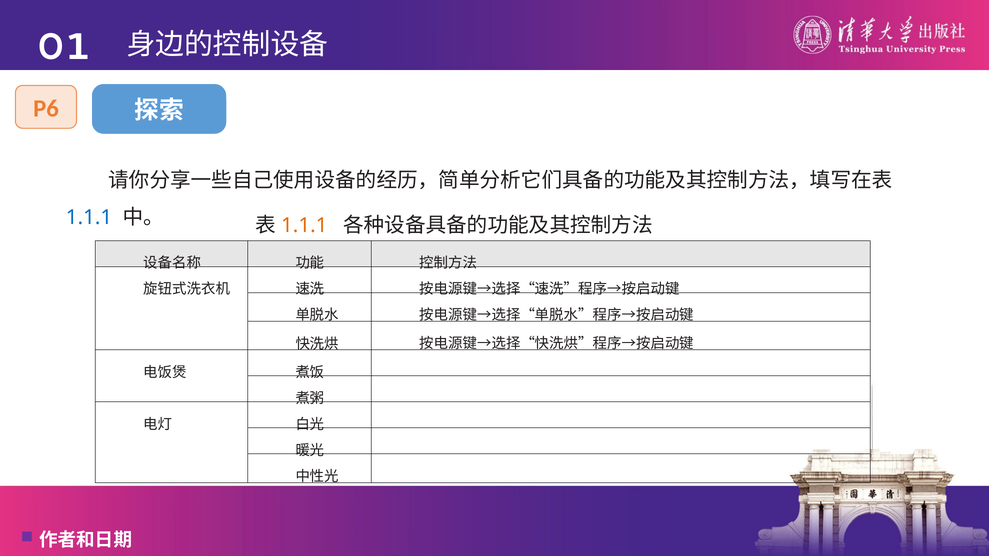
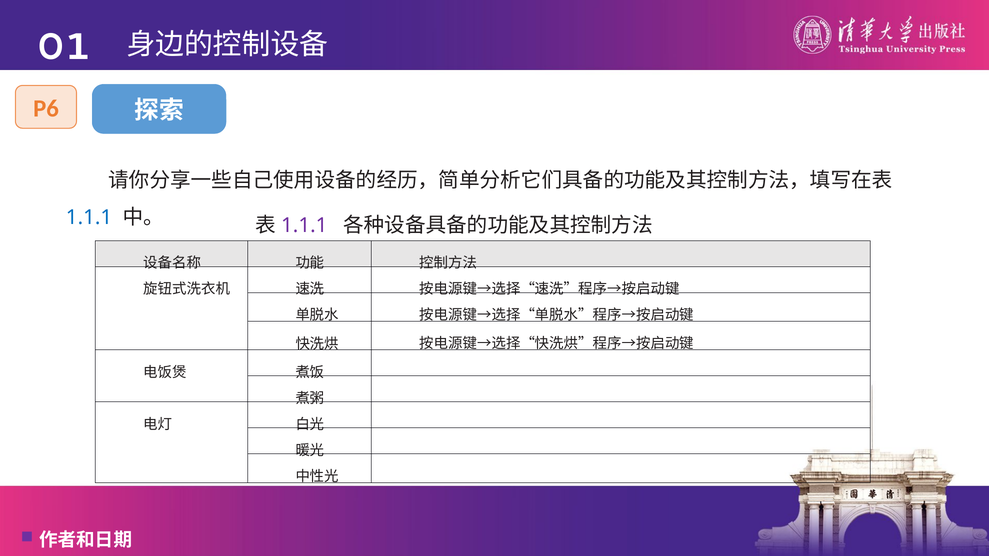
1.1.1 colour: orange -> purple (304, 226)
